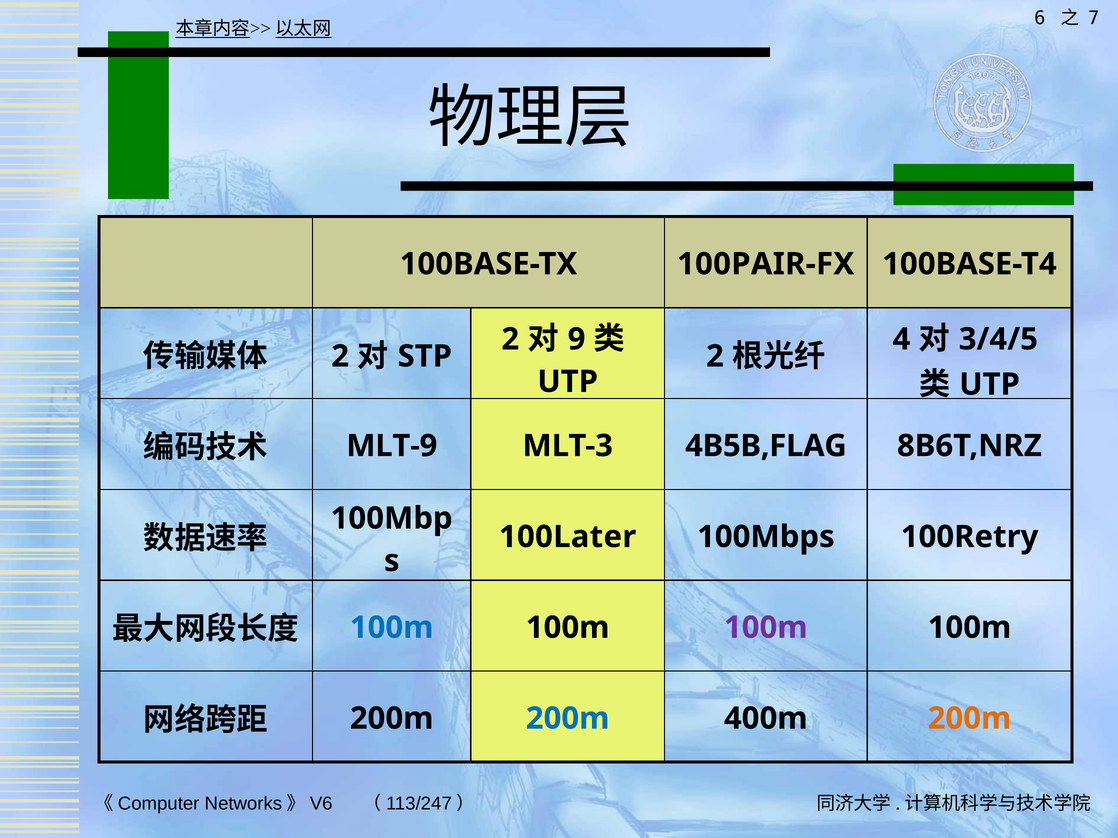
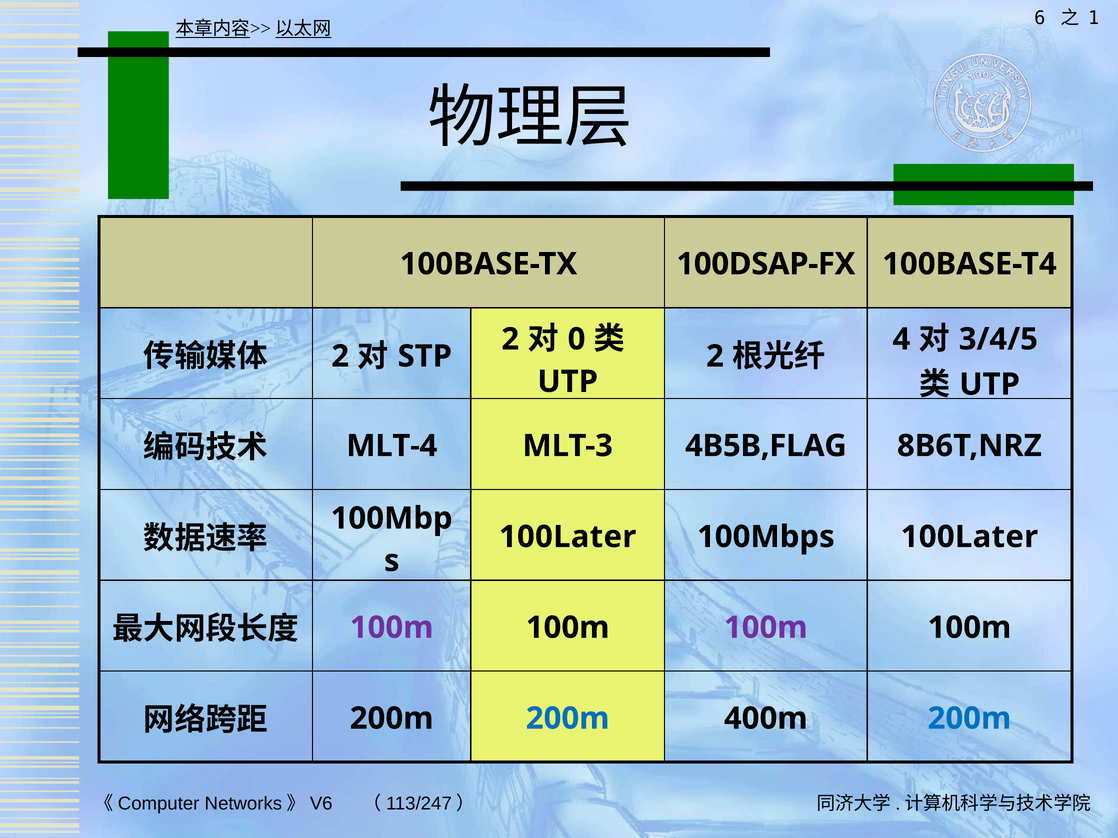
7: 7 -> 1 (1094, 18)
100PAIR-FX: 100PAIR-FX -> 100DSAP-FX (766, 264)
9: 9 -> 0 (577, 339)
MLT-9: MLT-9 -> MLT-4 (392, 446)
100Mbps 100Retry: 100Retry -> 100Later (969, 537)
100m colour: blue -> purple (392, 628)
200m colour: orange -> blue (969, 719)
